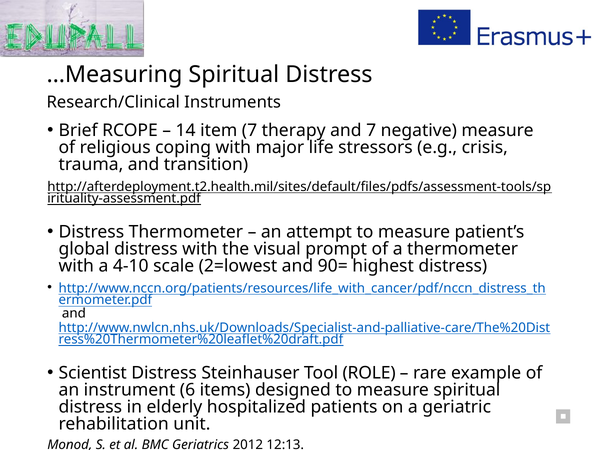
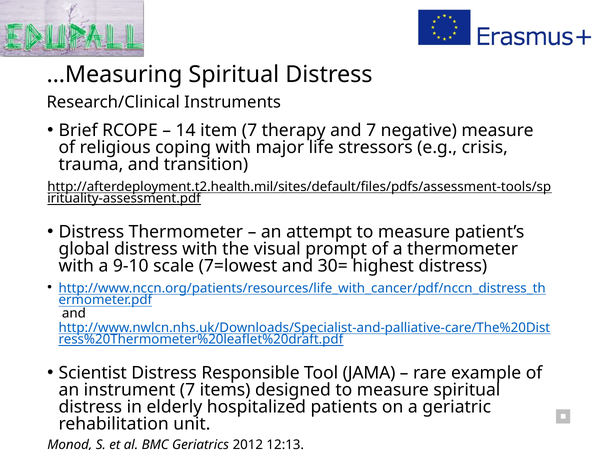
4-10: 4-10 -> 9-10 (131, 267)
2=lowest: 2=lowest -> 7=lowest (238, 267)
90=: 90= -> 30= (333, 267)
Steinhauser: Steinhauser -> Responsible (251, 374)
ROLE: ROLE -> JAMA (369, 374)
instrument 6: 6 -> 7 (188, 391)
